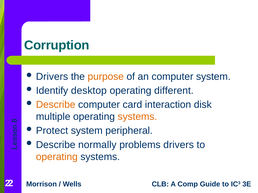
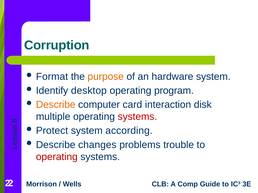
Drivers: Drivers -> Format (52, 77)
an computer: computer -> hardware (172, 77)
different: different -> program (174, 91)
systems colour: orange -> red (137, 117)
peripheral: peripheral -> according (129, 131)
normally: normally -> changes (97, 145)
problems drivers: drivers -> trouble (179, 145)
operating colour: orange -> red (57, 157)
